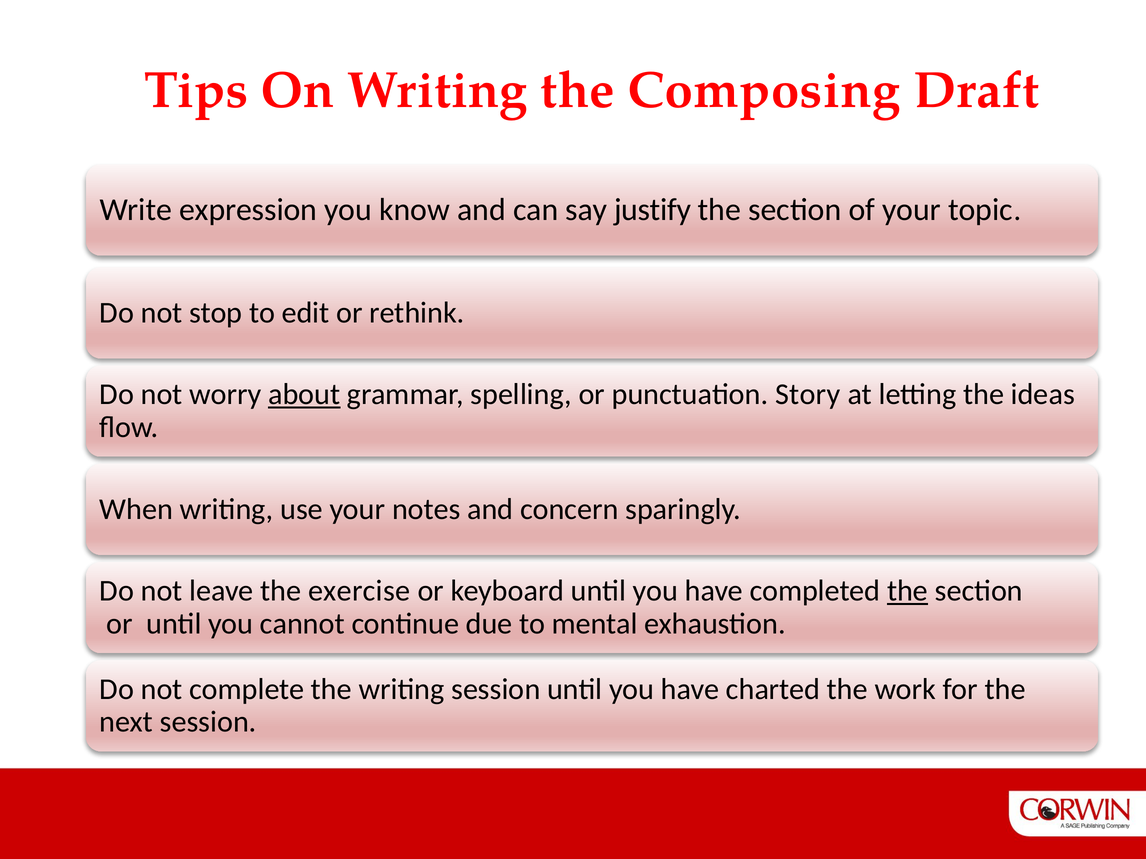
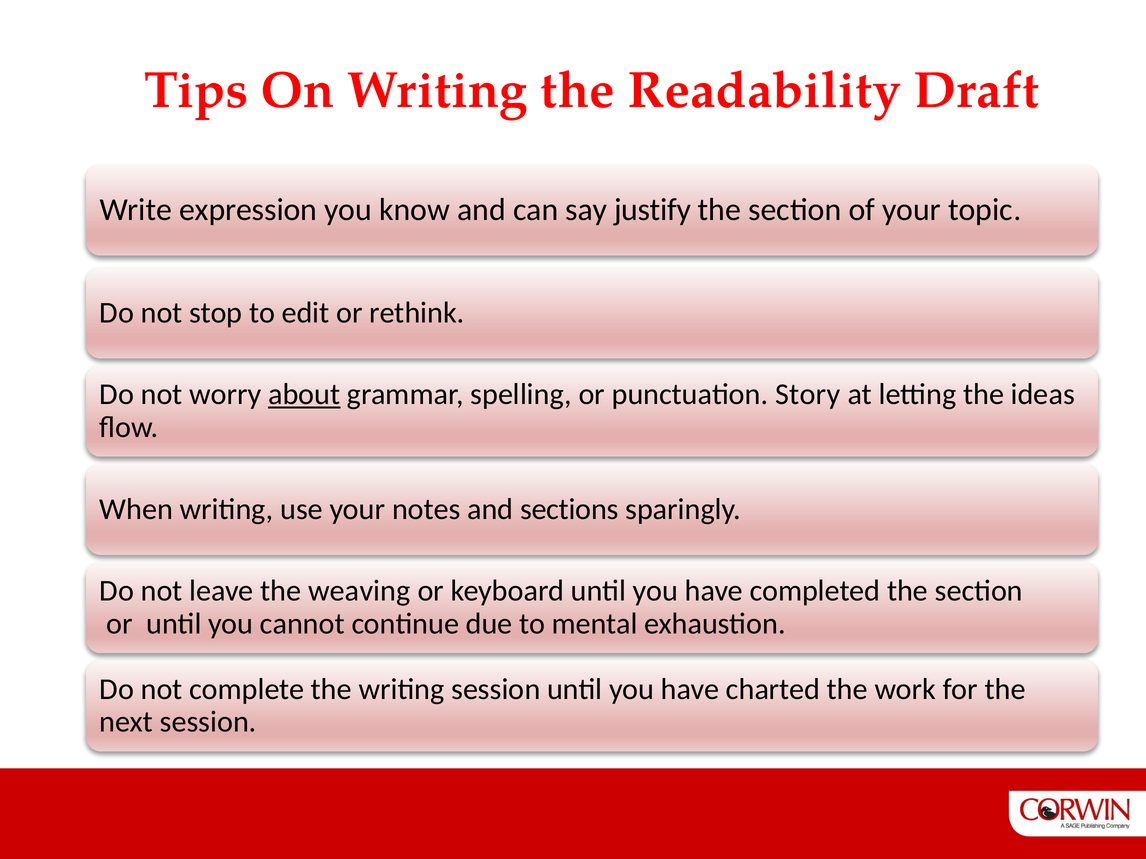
Composing: Composing -> Readability (764, 90)
concern: concern -> sections (569, 509)
exercise: exercise -> weaving (359, 591)
the underline: present -> none (908, 591)
